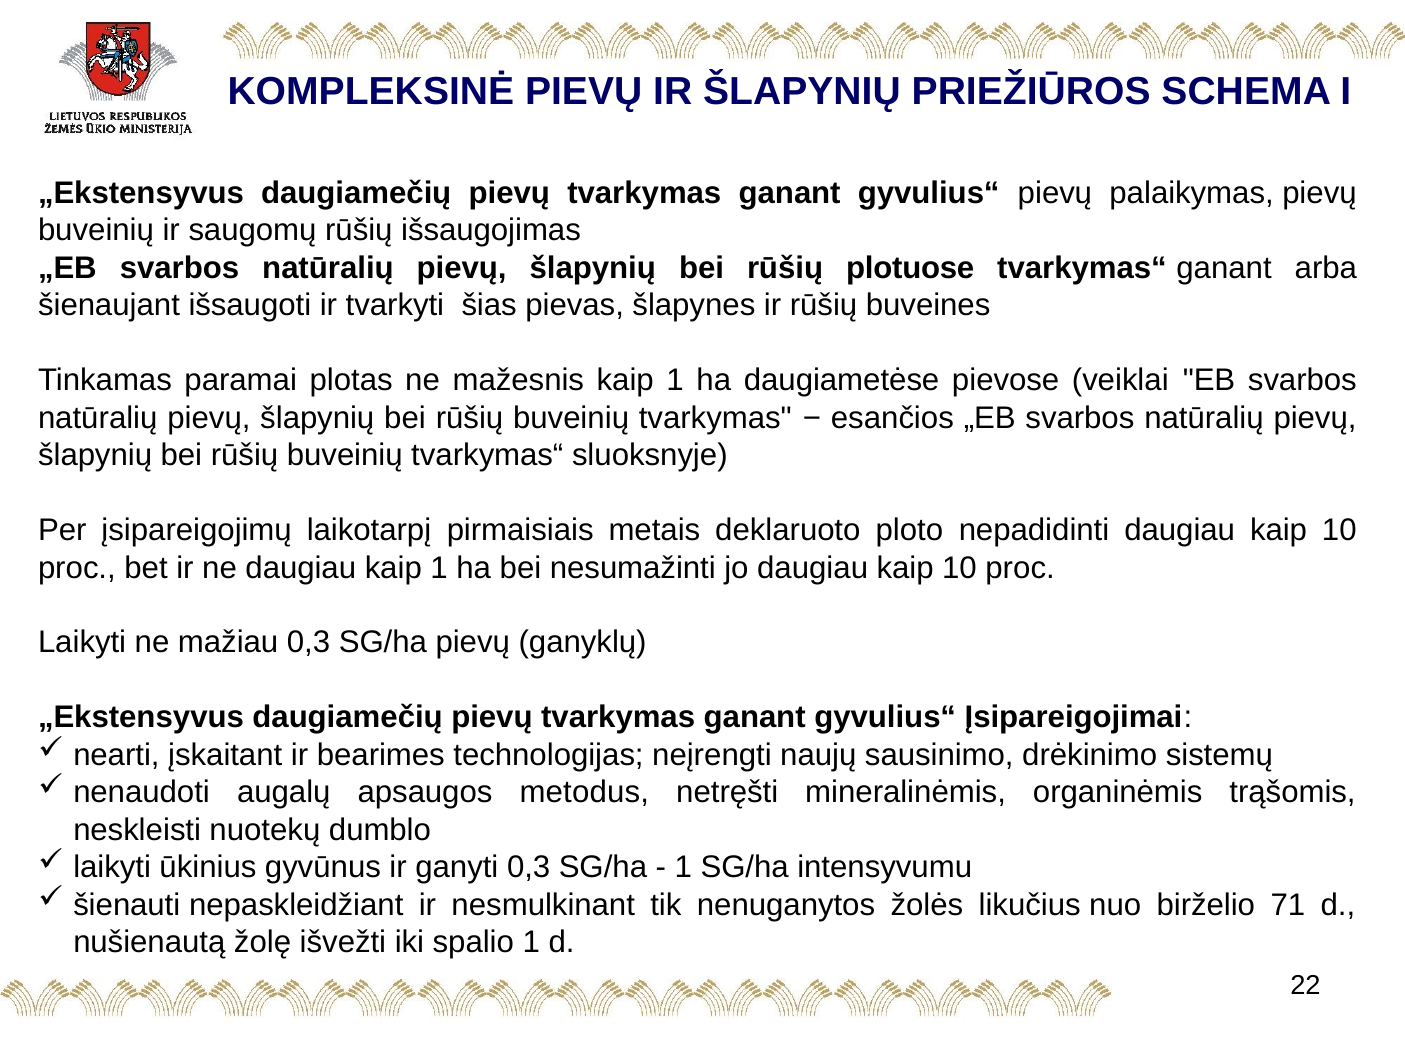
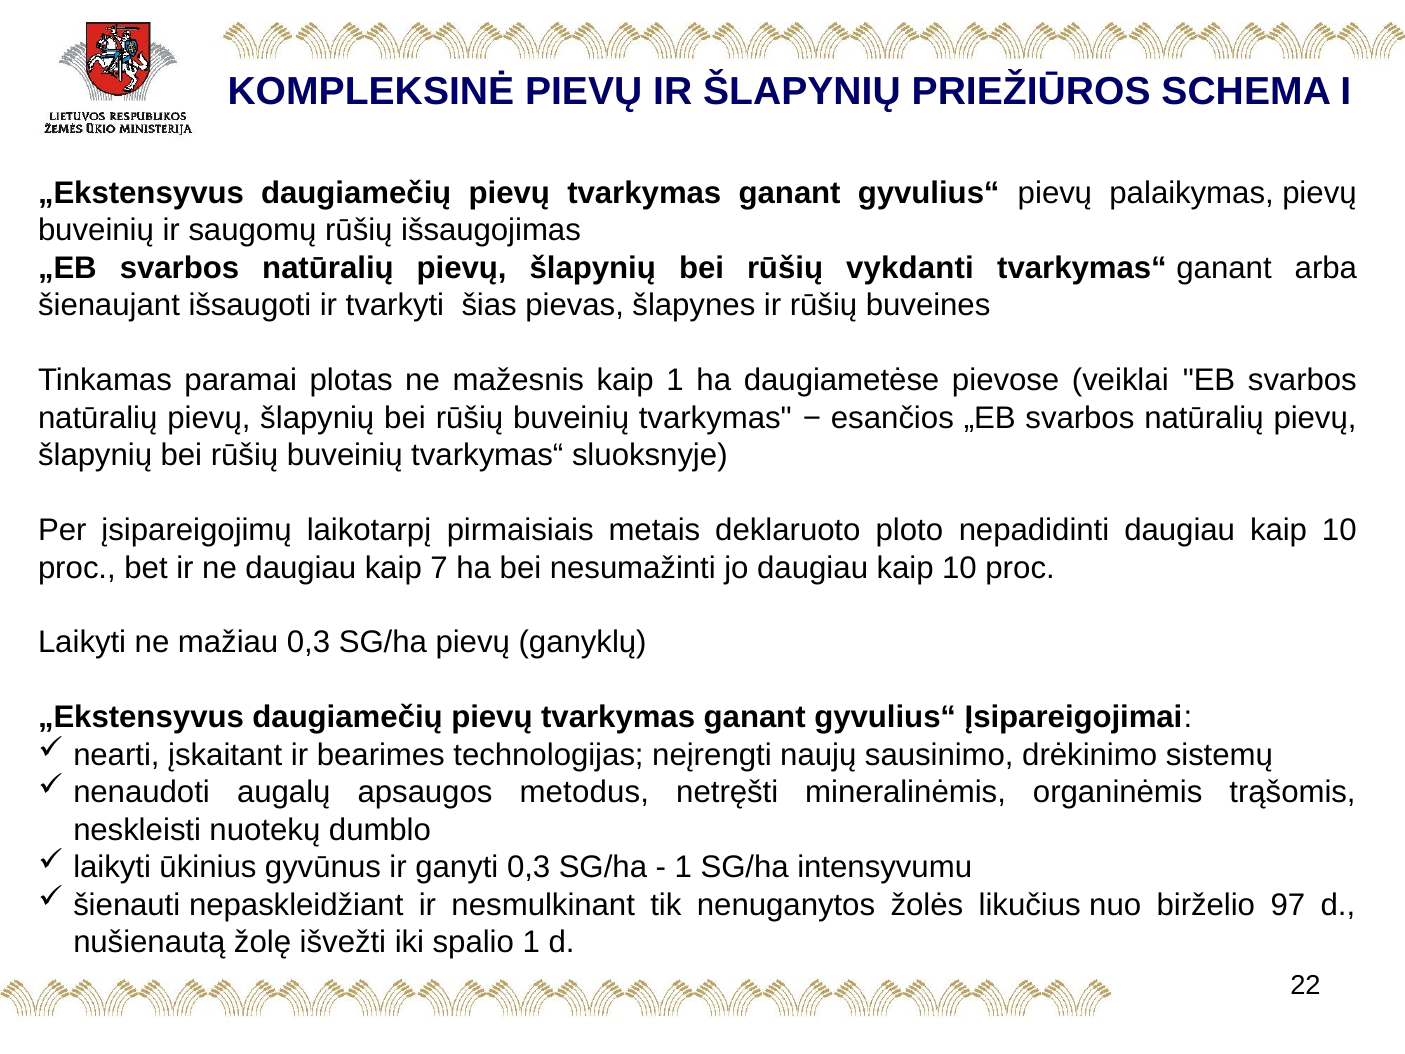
plotuose: plotuose -> vykdanti (910, 268)
daugiau kaip 1: 1 -> 7 (439, 568)
71: 71 -> 97 (1288, 905)
